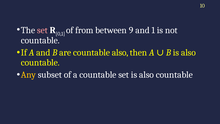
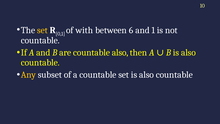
set colour: pink -> yellow (42, 30)
from: from -> with (84, 30)
9: 9 -> 6 (131, 30)
